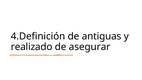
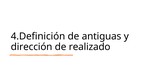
realizado: realizado -> dirección (32, 47)
asegurar: asegurar -> realizado (90, 47)
